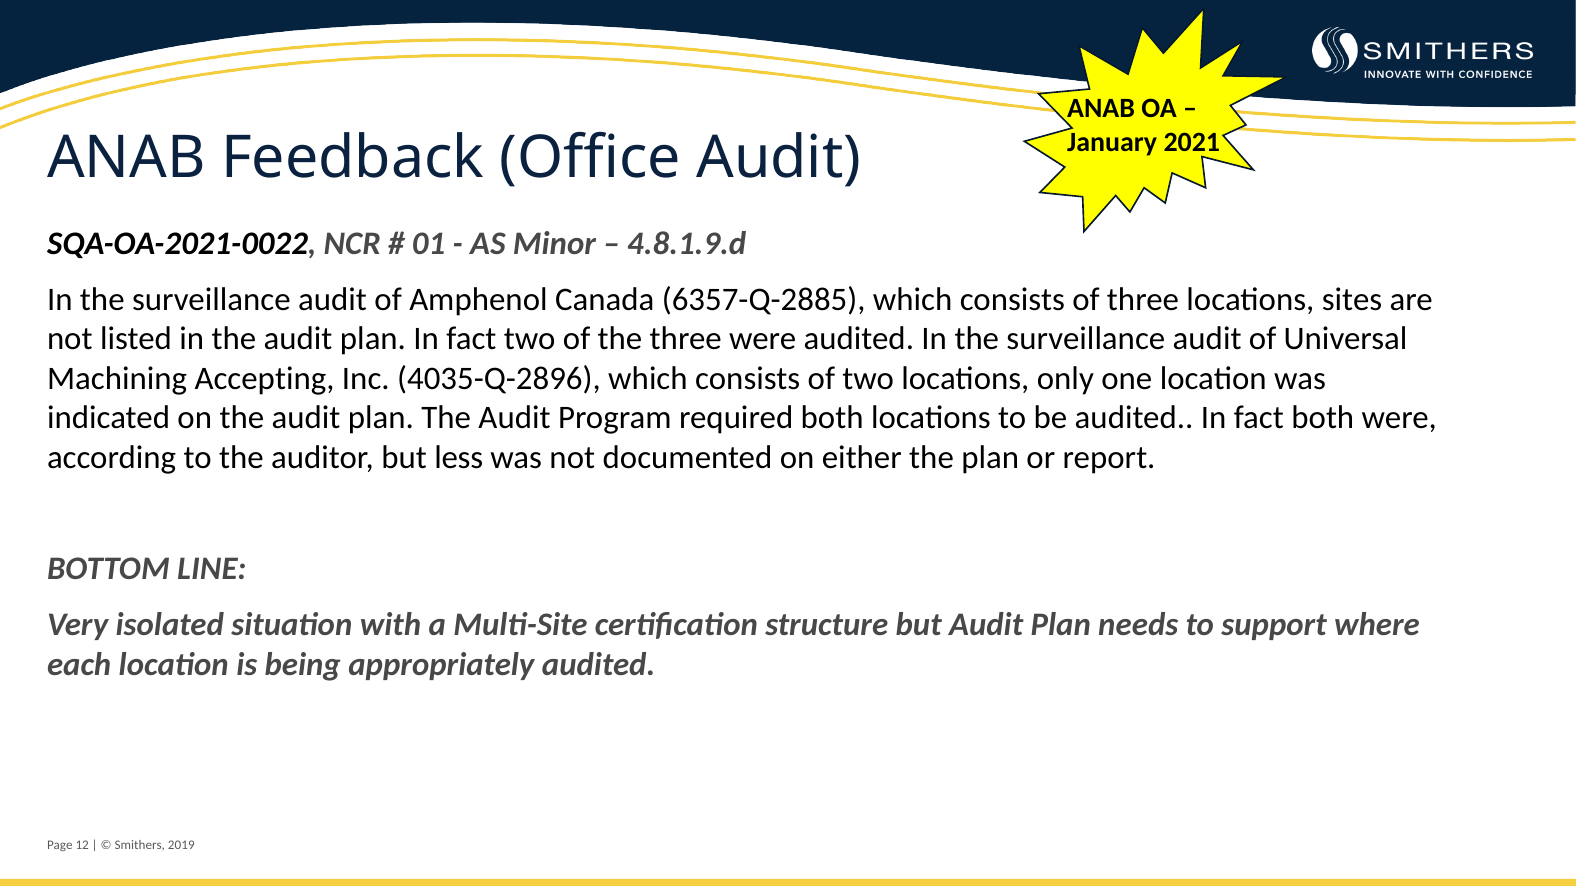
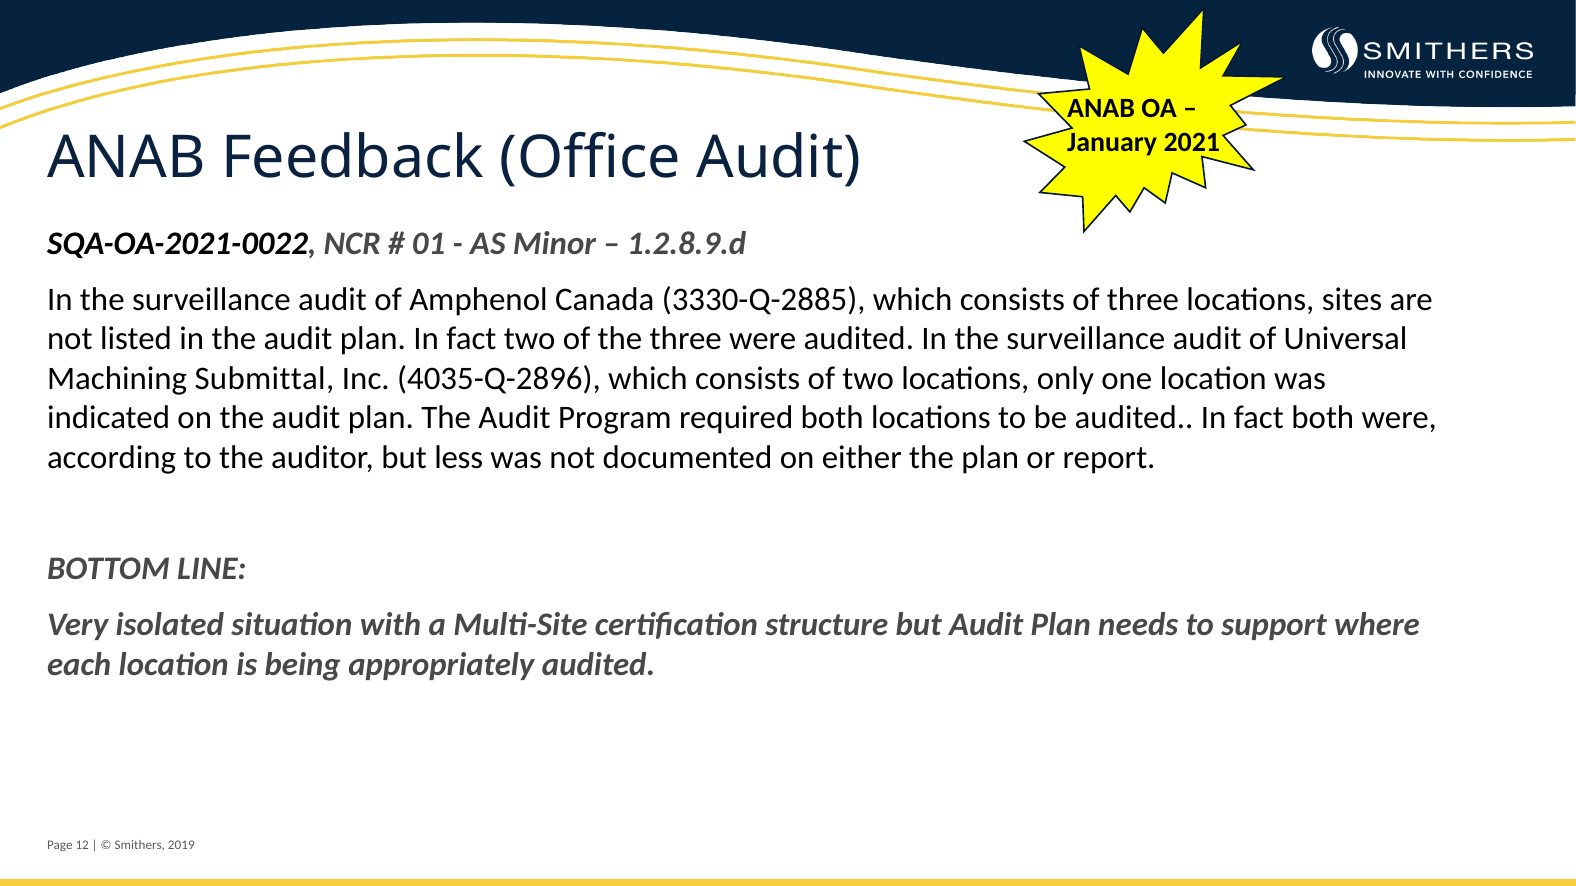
4.8.1.9.d: 4.8.1.9.d -> 1.2.8.9.d (687, 244)
6357-Q-2885: 6357-Q-2885 -> 3330-Q-2885 (764, 300)
Accepting: Accepting -> Submittal (264, 379)
